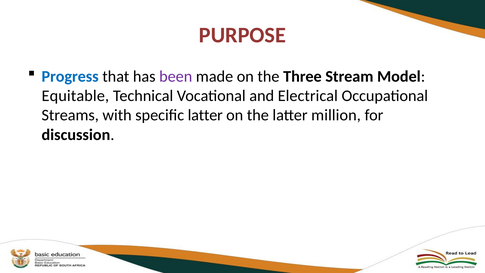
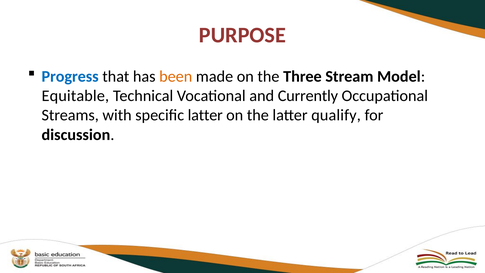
been colour: purple -> orange (176, 76)
Electrical: Electrical -> Currently (308, 96)
million: million -> qualify (336, 115)
